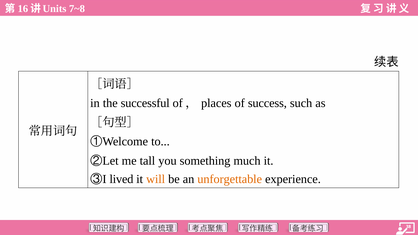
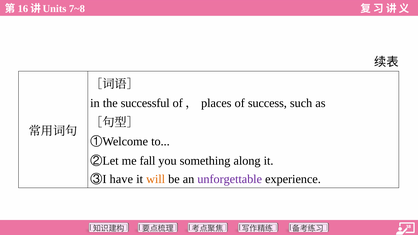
tall: tall -> fall (148, 161)
much: much -> along (247, 161)
lived: lived -> have (121, 179)
unforgettable colour: orange -> purple (230, 179)
